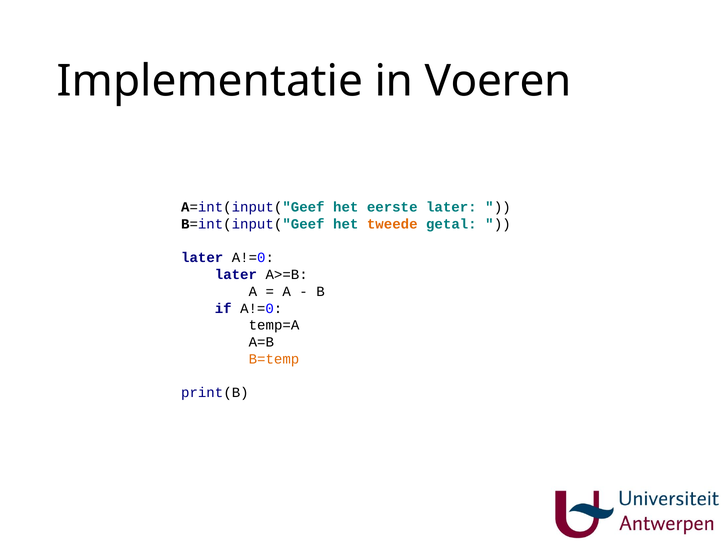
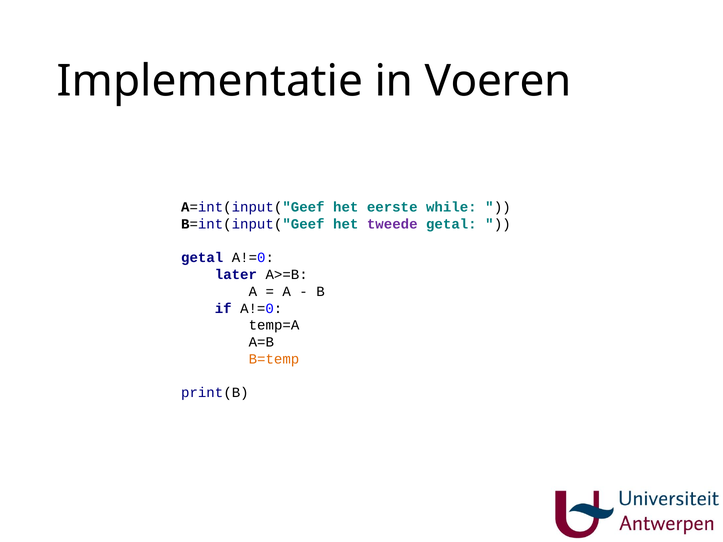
eerste later: later -> while (451, 207)
tweede colour: orange -> purple (392, 224)
later: later -> getal (202, 258)
